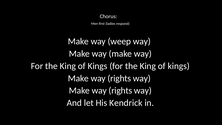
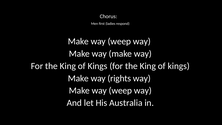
rights: rights -> weep (120, 91)
Kendrick: Kendrick -> Australia (126, 103)
